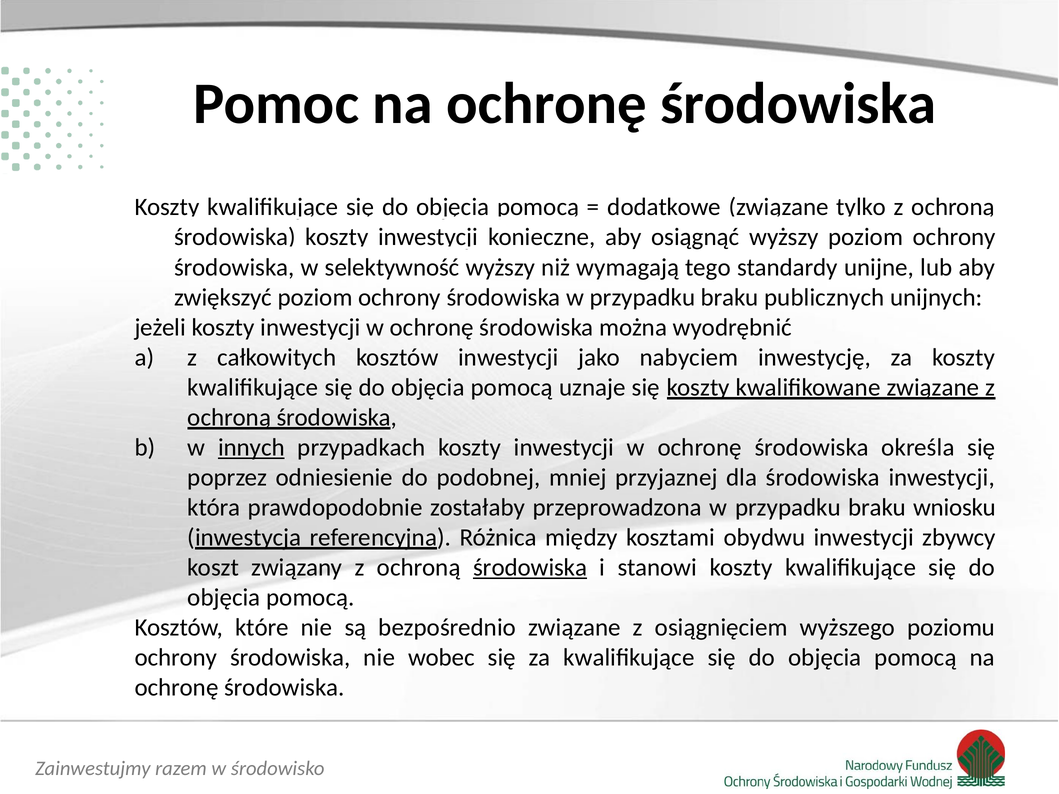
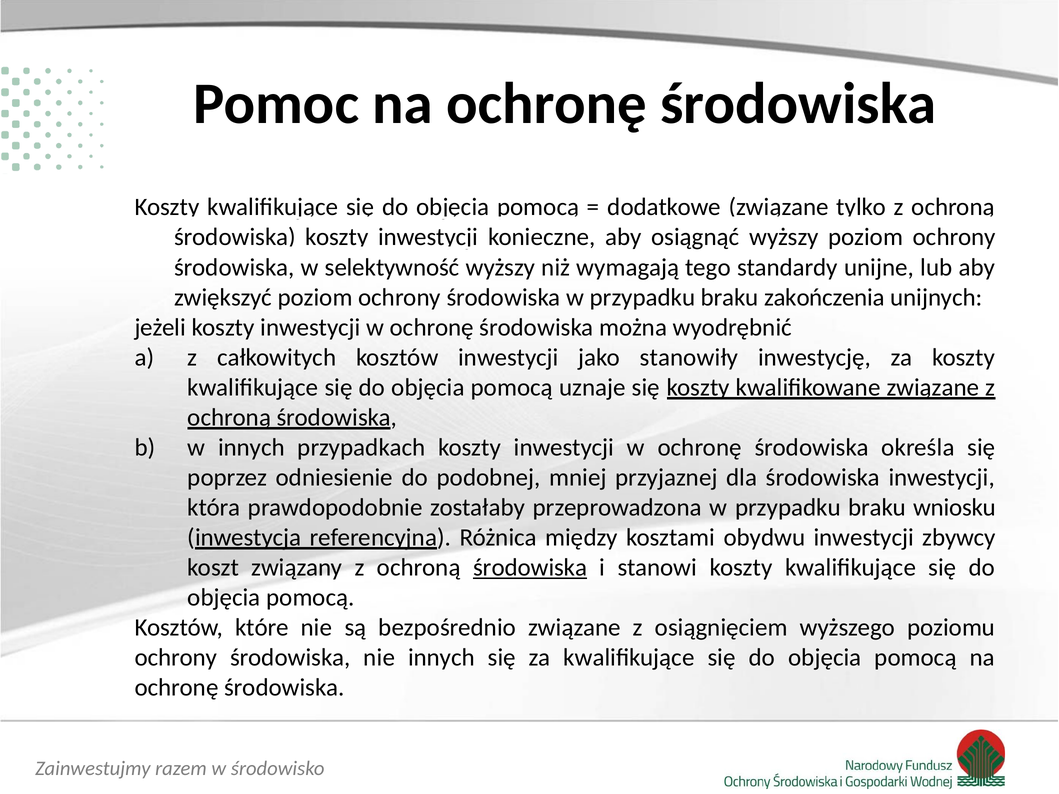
publicznych: publicznych -> zakończenia (824, 297)
nabyciem: nabyciem -> stanowiły (689, 357)
innych underline: present -> none (251, 447)
nie wobec: wobec -> innych (441, 658)
